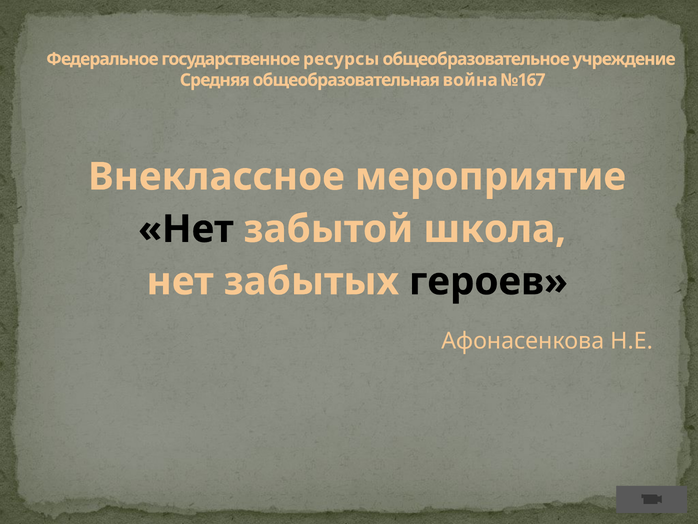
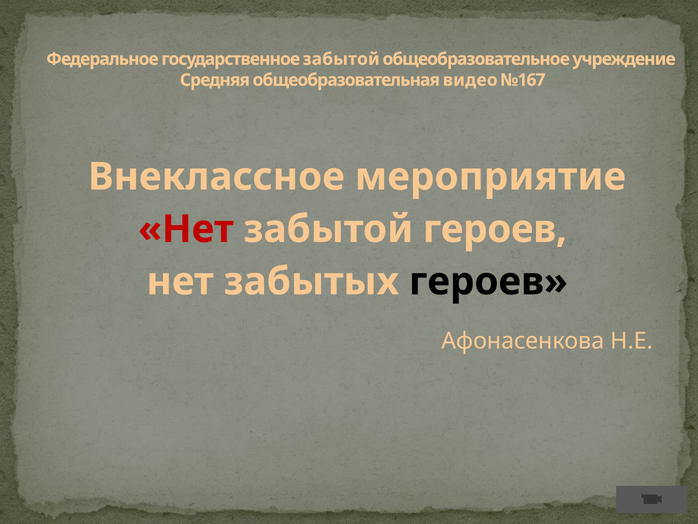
государственное ресурсы: ресурсы -> забытой (341, 59)
война: война -> видео (470, 80)
Нет colour: black -> red (186, 229)
забытой школа: школа -> героев (495, 229)
